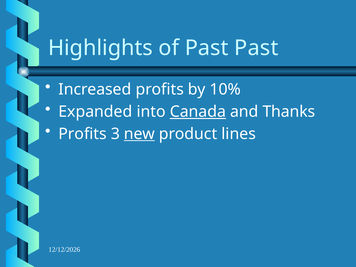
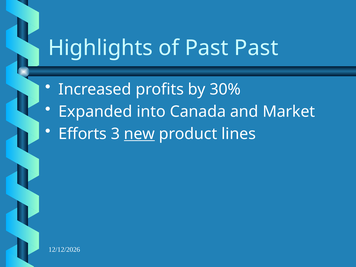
10%: 10% -> 30% (225, 90)
Canada underline: present -> none (198, 112)
Thanks: Thanks -> Market (289, 112)
Profits: Profits -> Efforts (83, 134)
